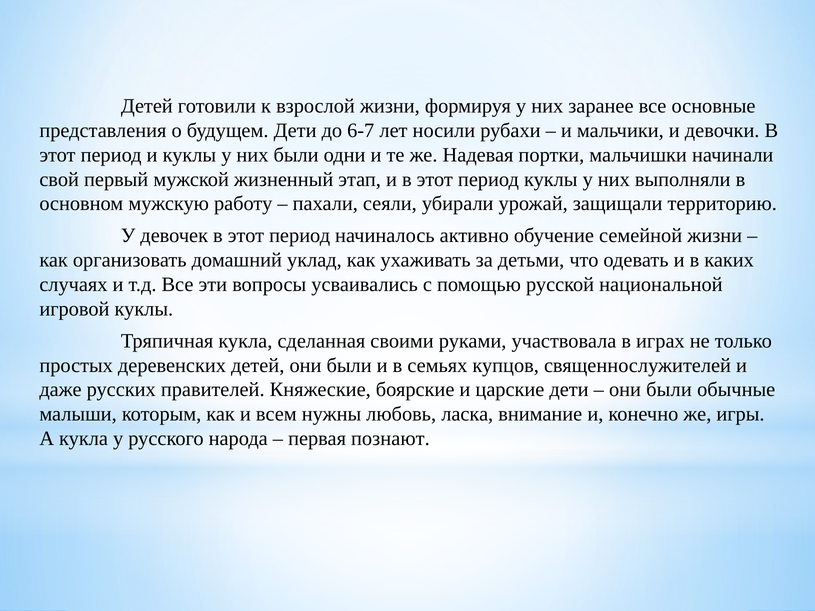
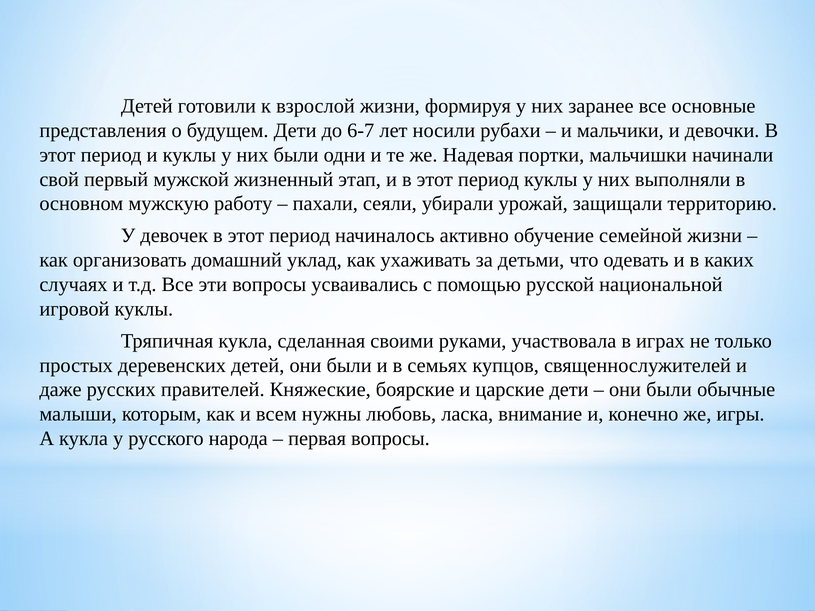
первая познают: познают -> вопросы (390, 439)
